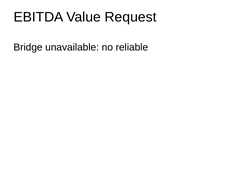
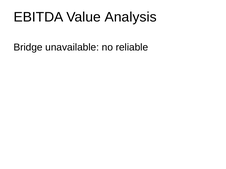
Request: Request -> Analysis (131, 17)
